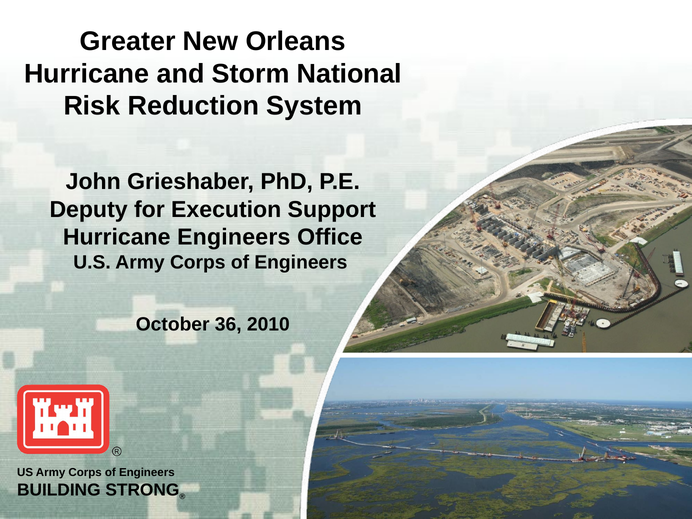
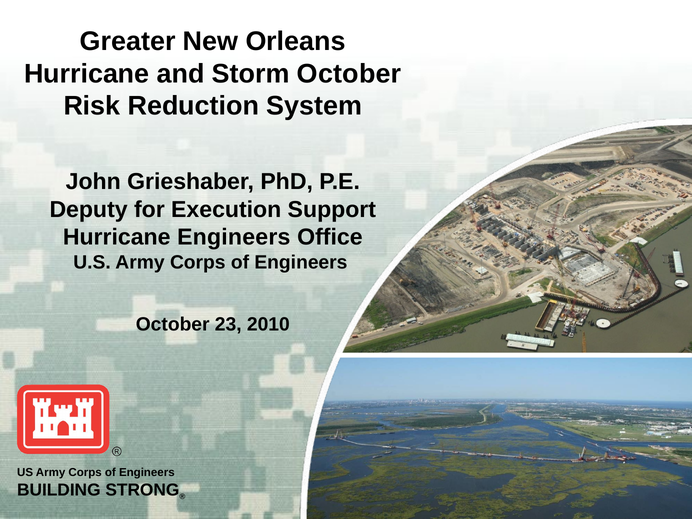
Storm National: National -> October (349, 74)
36: 36 -> 23 (228, 325)
